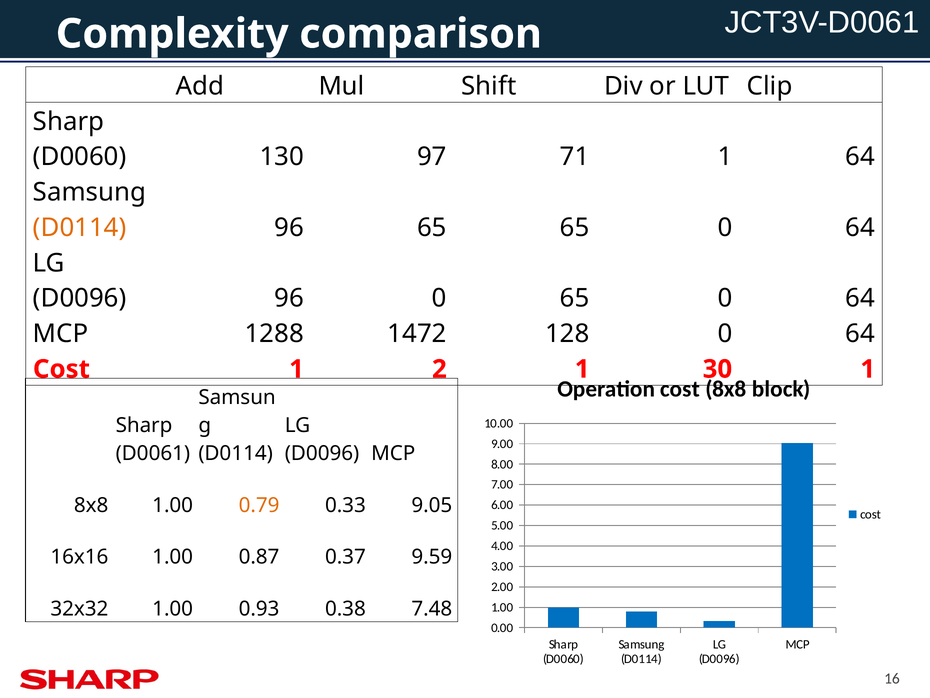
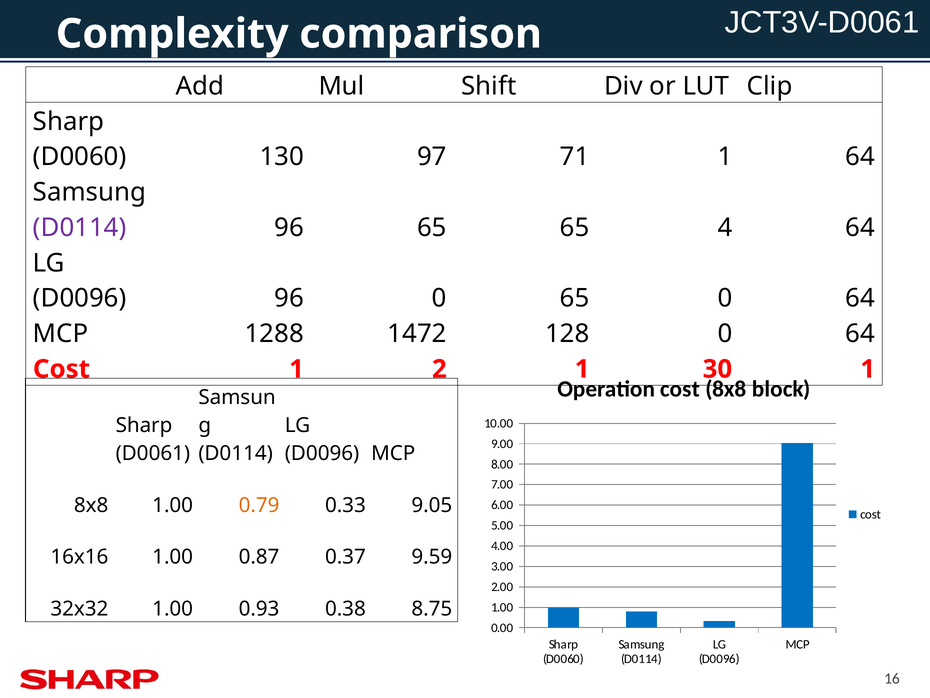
D0114 colour: orange -> purple (80, 227)
65 65 0: 0 -> 4 (725, 227)
7.48: 7.48 -> 8.75 (432, 609)
